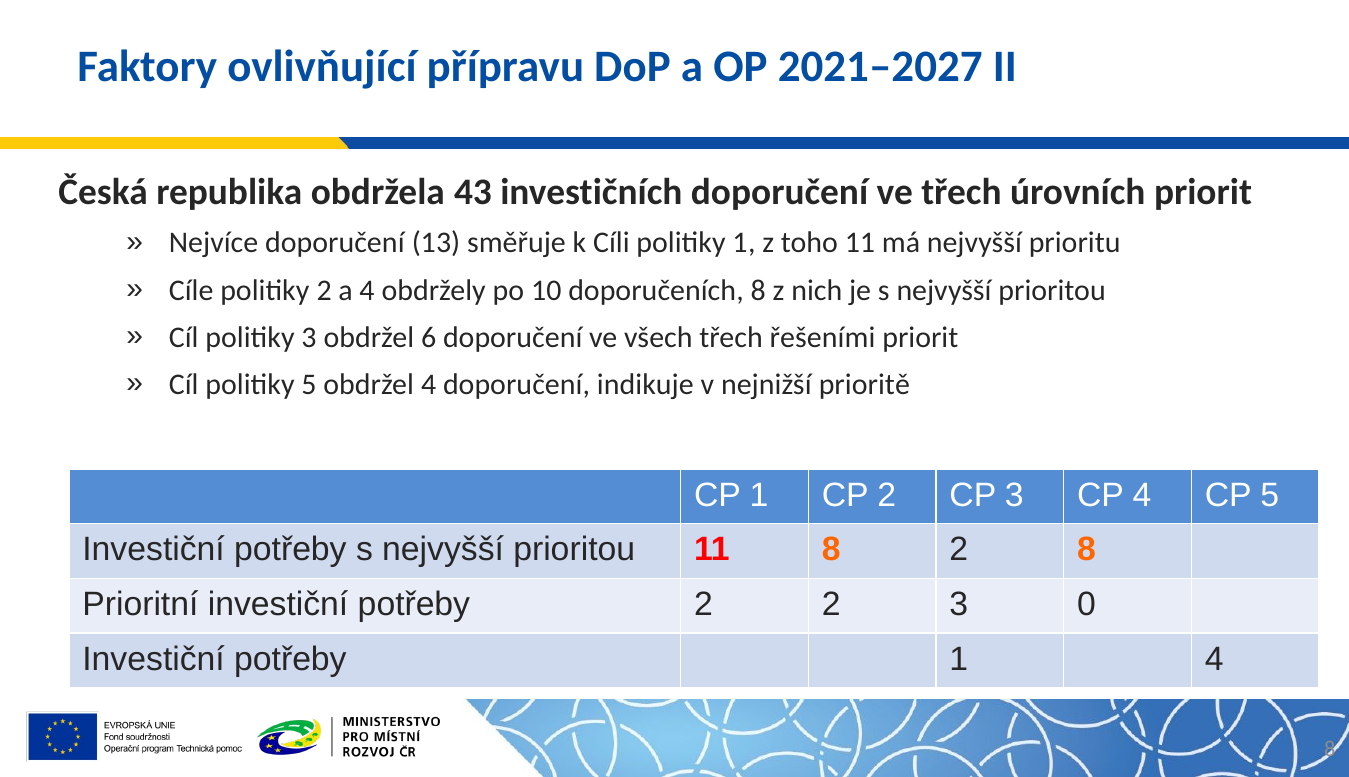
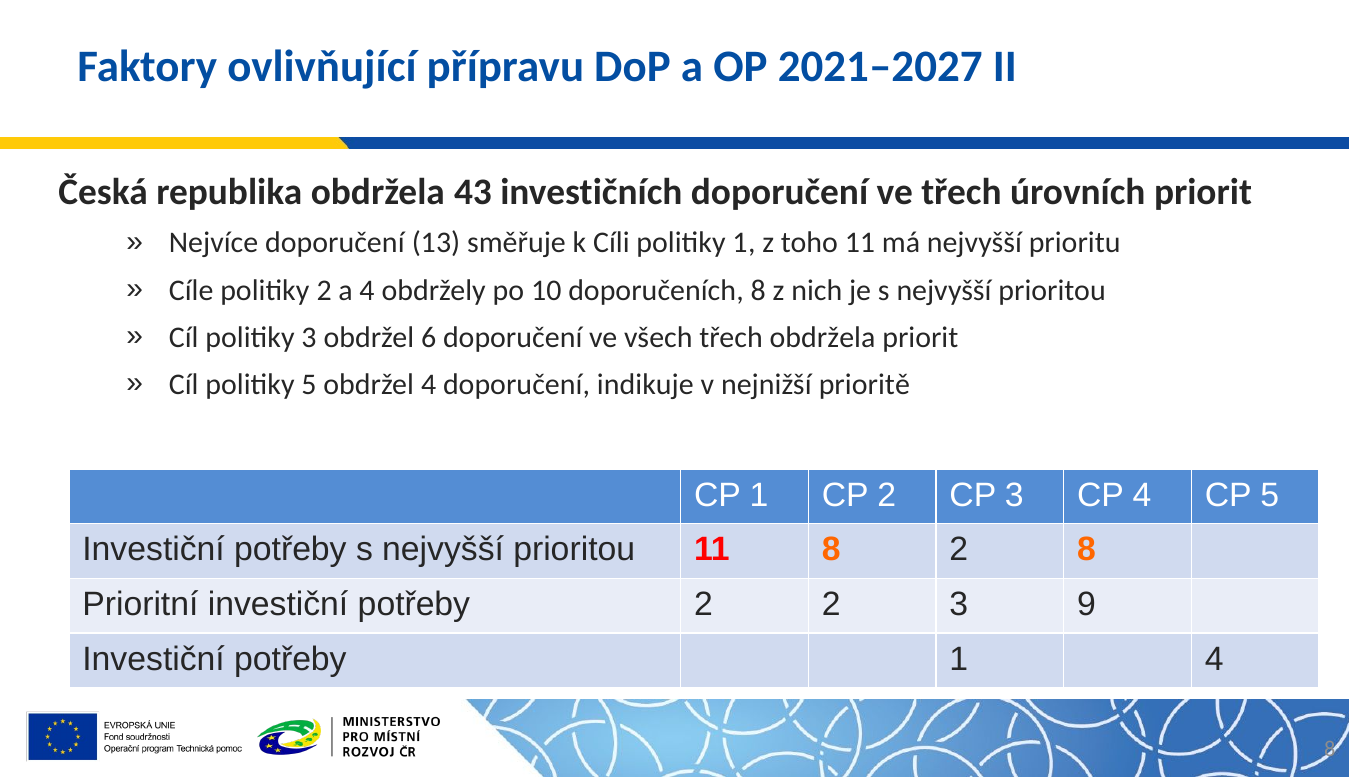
třech řešeními: řešeními -> obdržela (823, 337)
0: 0 -> 9 (1087, 605)
